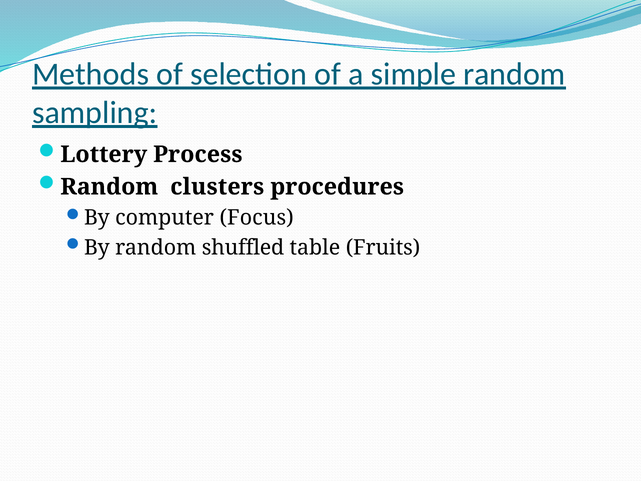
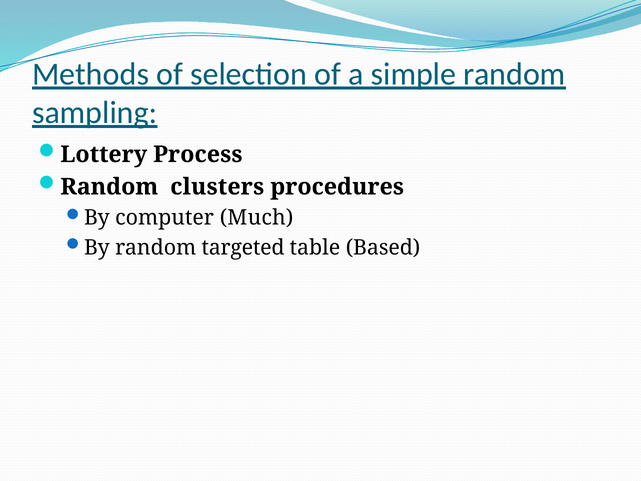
Focus: Focus -> Much (257, 218)
shuffled: shuffled -> targeted (243, 247)
Fruits: Fruits -> Based (383, 247)
